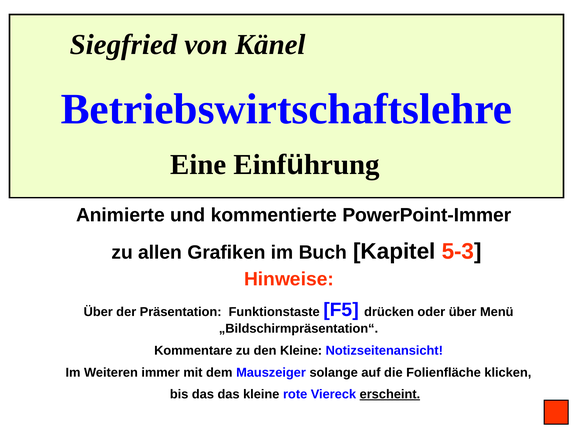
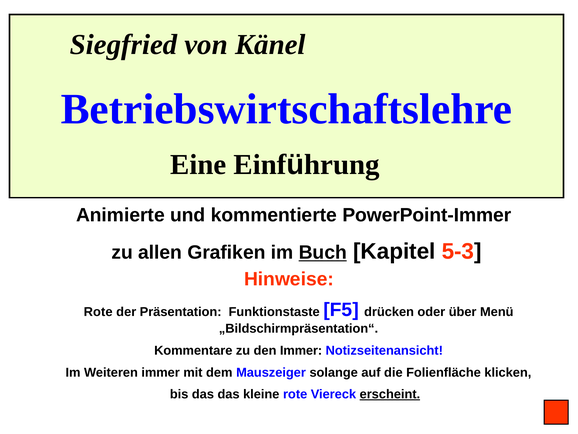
Buch underline: none -> present (323, 252)
Über: Über -> Rote (98, 312)
den Kleine: Kleine -> Immer (301, 350)
